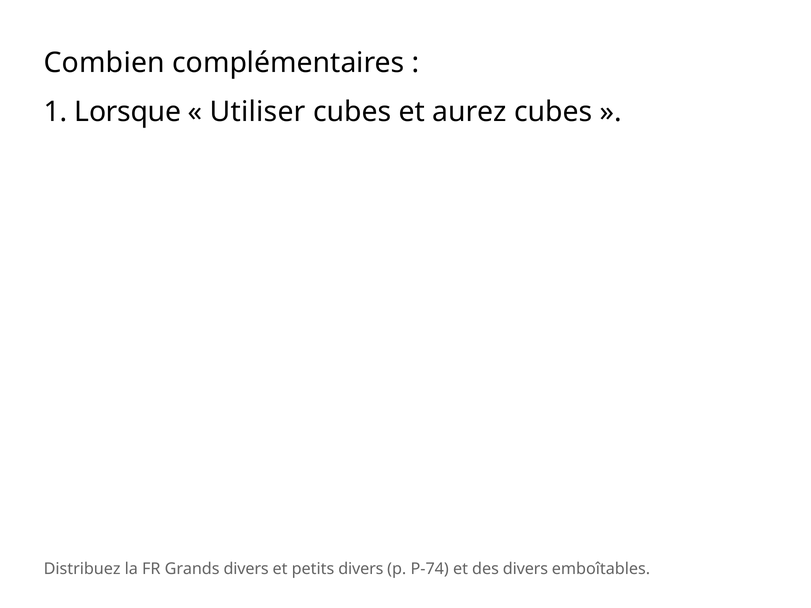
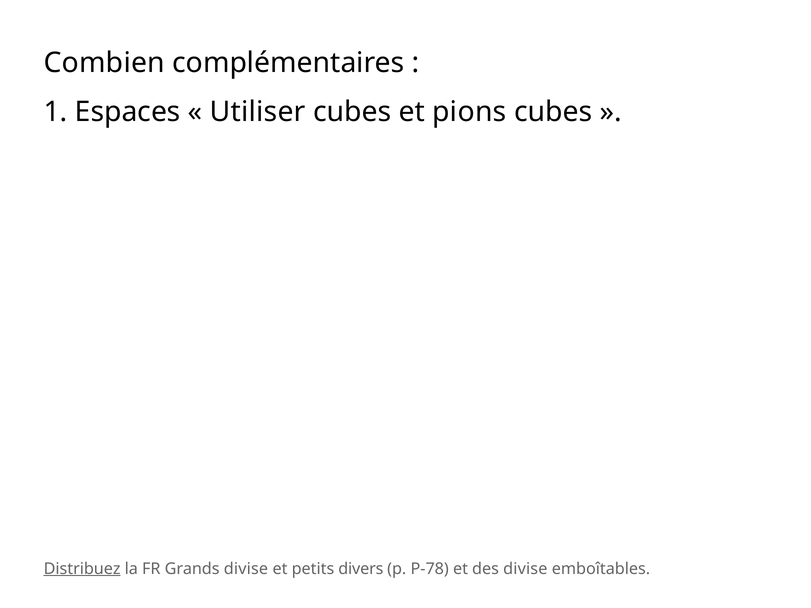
Lorsque: Lorsque -> Espaces (128, 112)
aurez: aurez -> pions (469, 112)
Distribuez underline: none -> present (82, 569)
Grands divers: divers -> divise (246, 569)
P-74: P-74 -> P-78 (430, 569)
des divers: divers -> divise (525, 569)
